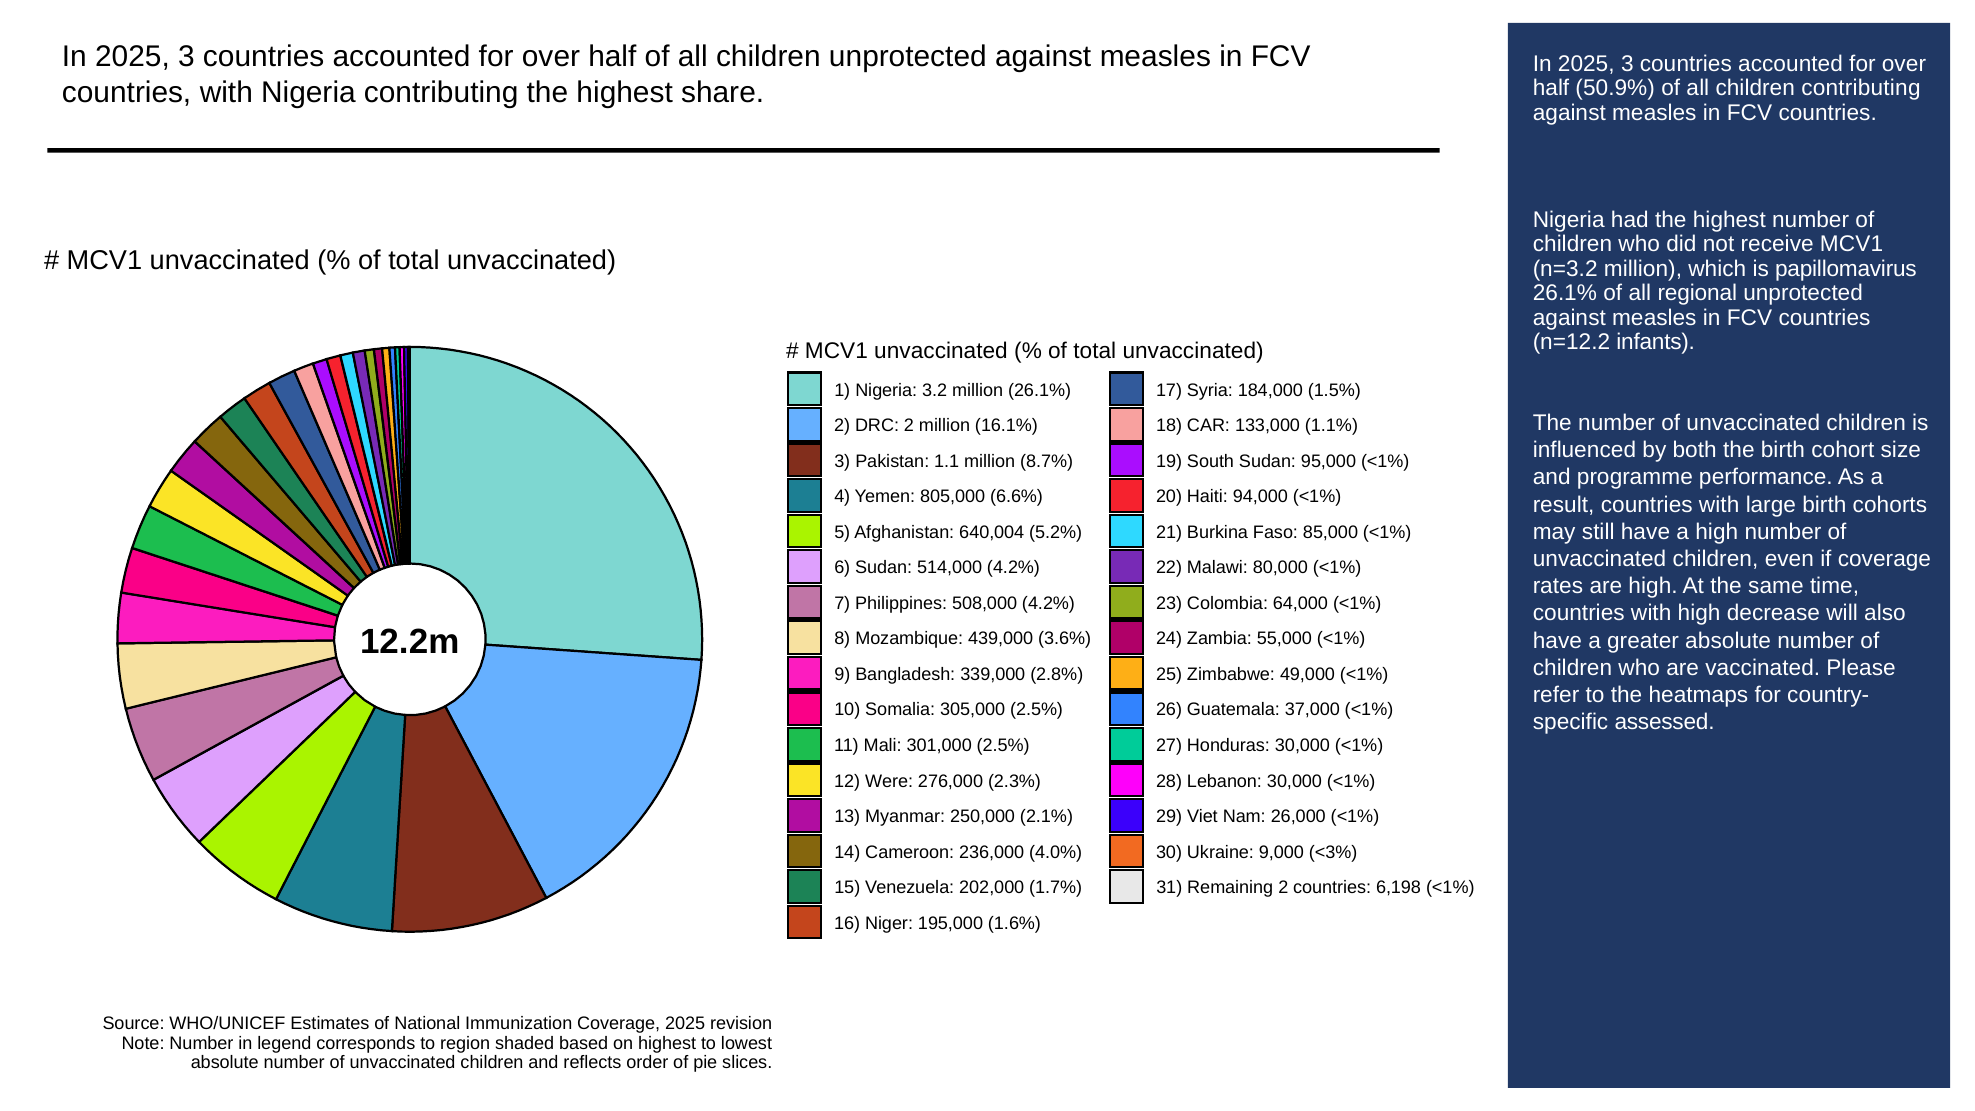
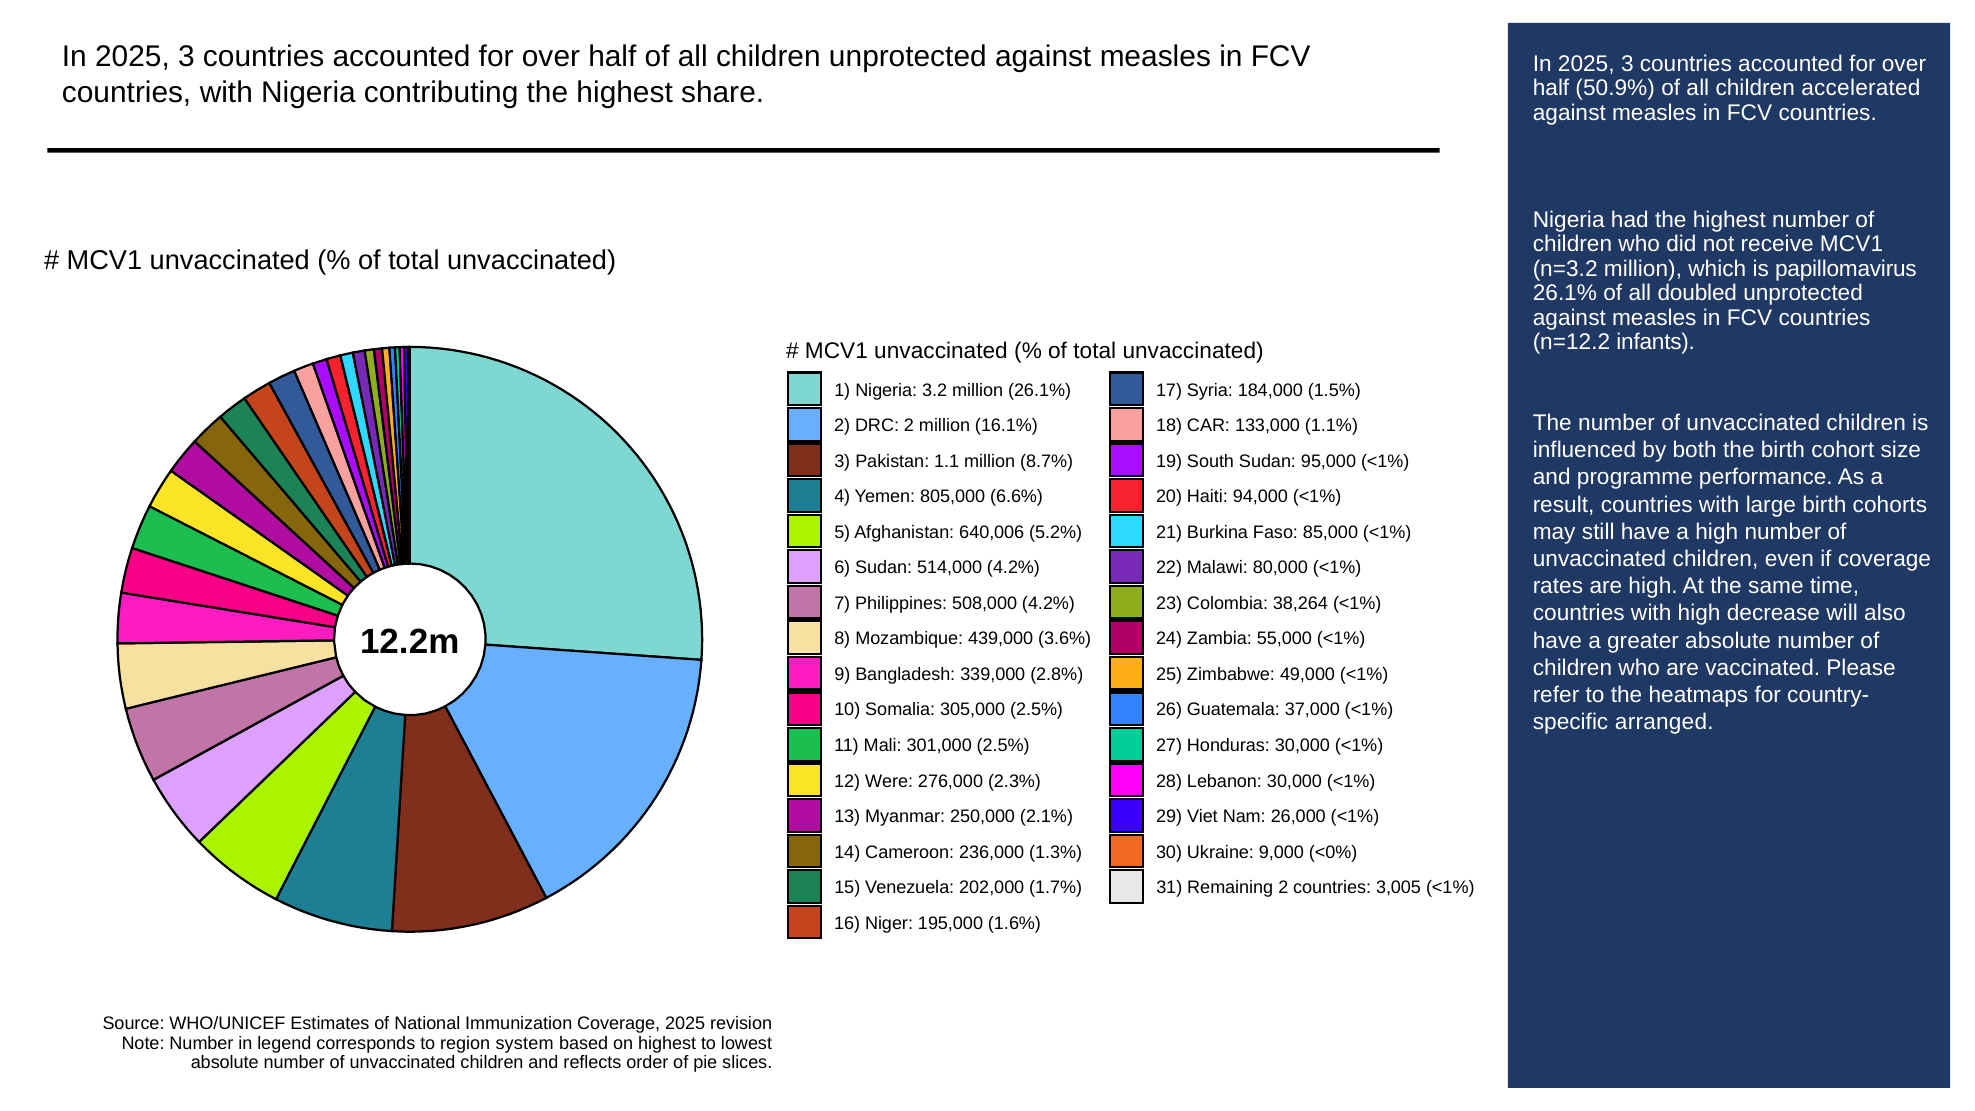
children contributing: contributing -> accelerated (1861, 88)
regional: regional -> doubled (1697, 293)
640,004: 640,004 -> 640,006 (992, 532)
64,000: 64,000 -> 38,264 (1300, 603)
assessed: assessed -> arranged (1664, 722)
4.0%: 4.0% -> 1.3% (1056, 852)
<3%: <3% -> <0% (1333, 852)
6,198: 6,198 -> 3,005 (1399, 888)
shaded: shaded -> system (525, 1043)
